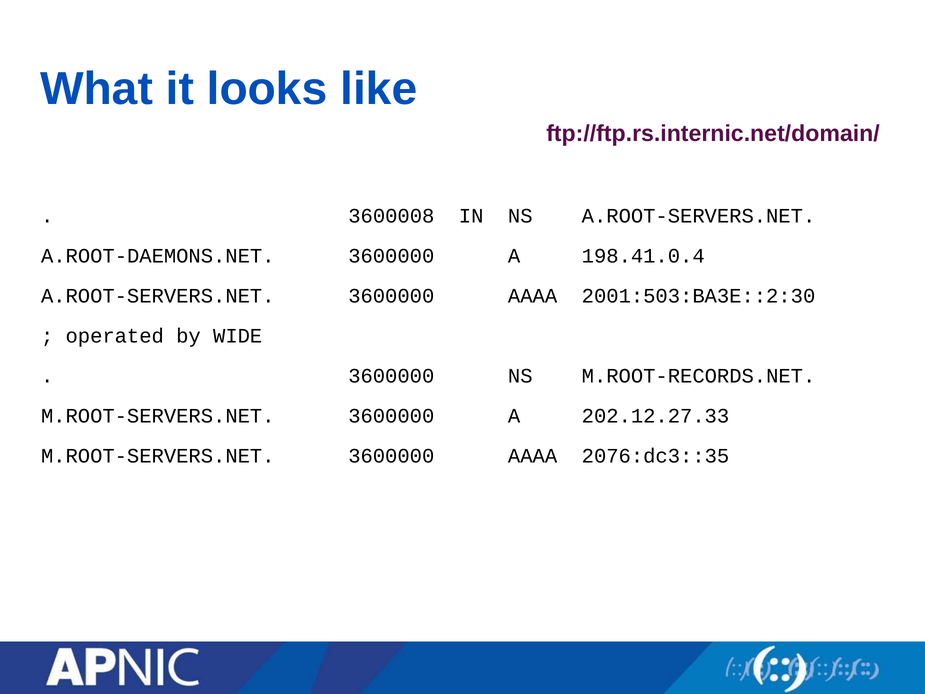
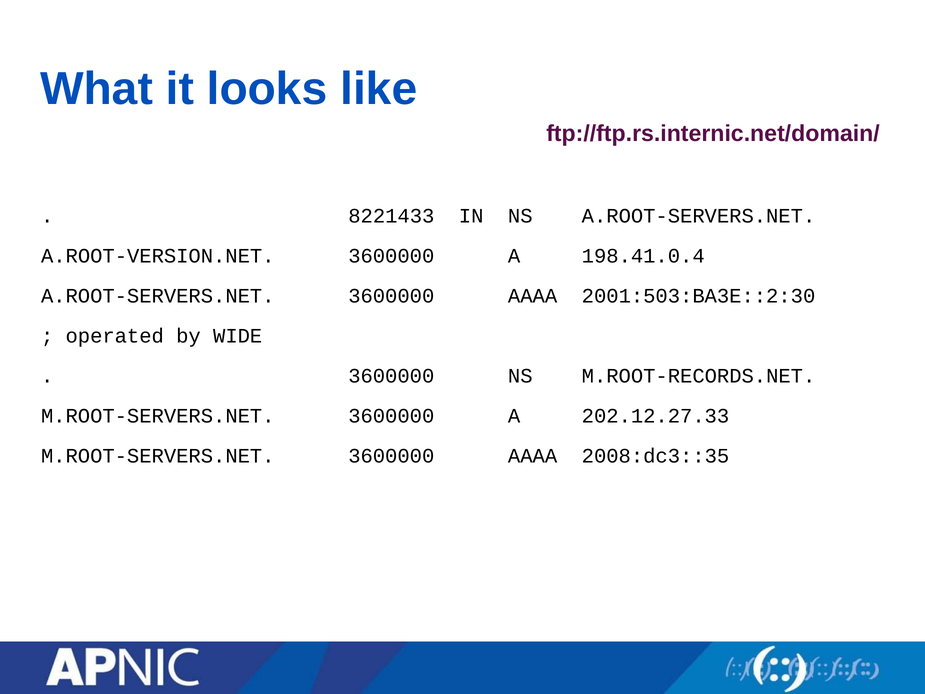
3600008: 3600008 -> 8221433 (391, 216)
A.ROOT-DAEMONS.NET: A.ROOT-DAEMONS.NET -> A.ROOT-VERSION.NET (158, 256)
2076:dc3::35: 2076:dc3::35 -> 2008:dc3::35 (655, 456)
